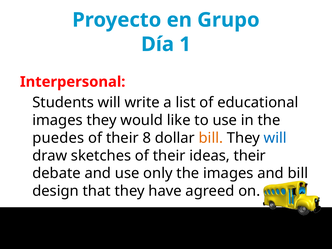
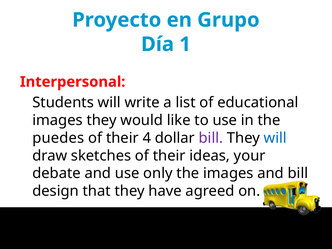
8: 8 -> 4 (147, 138)
bill colour: orange -> purple (211, 138)
ideas their: their -> your (250, 156)
